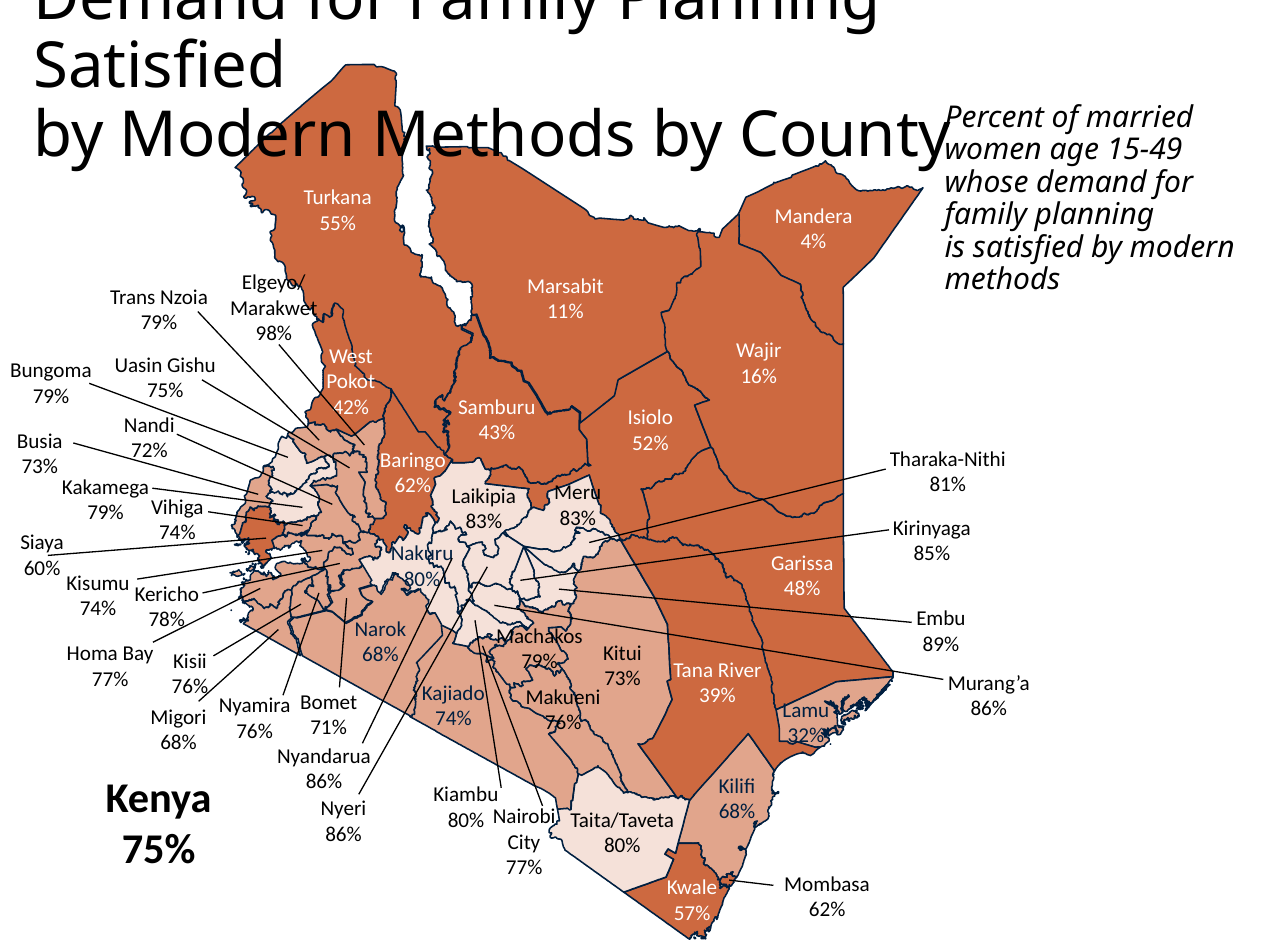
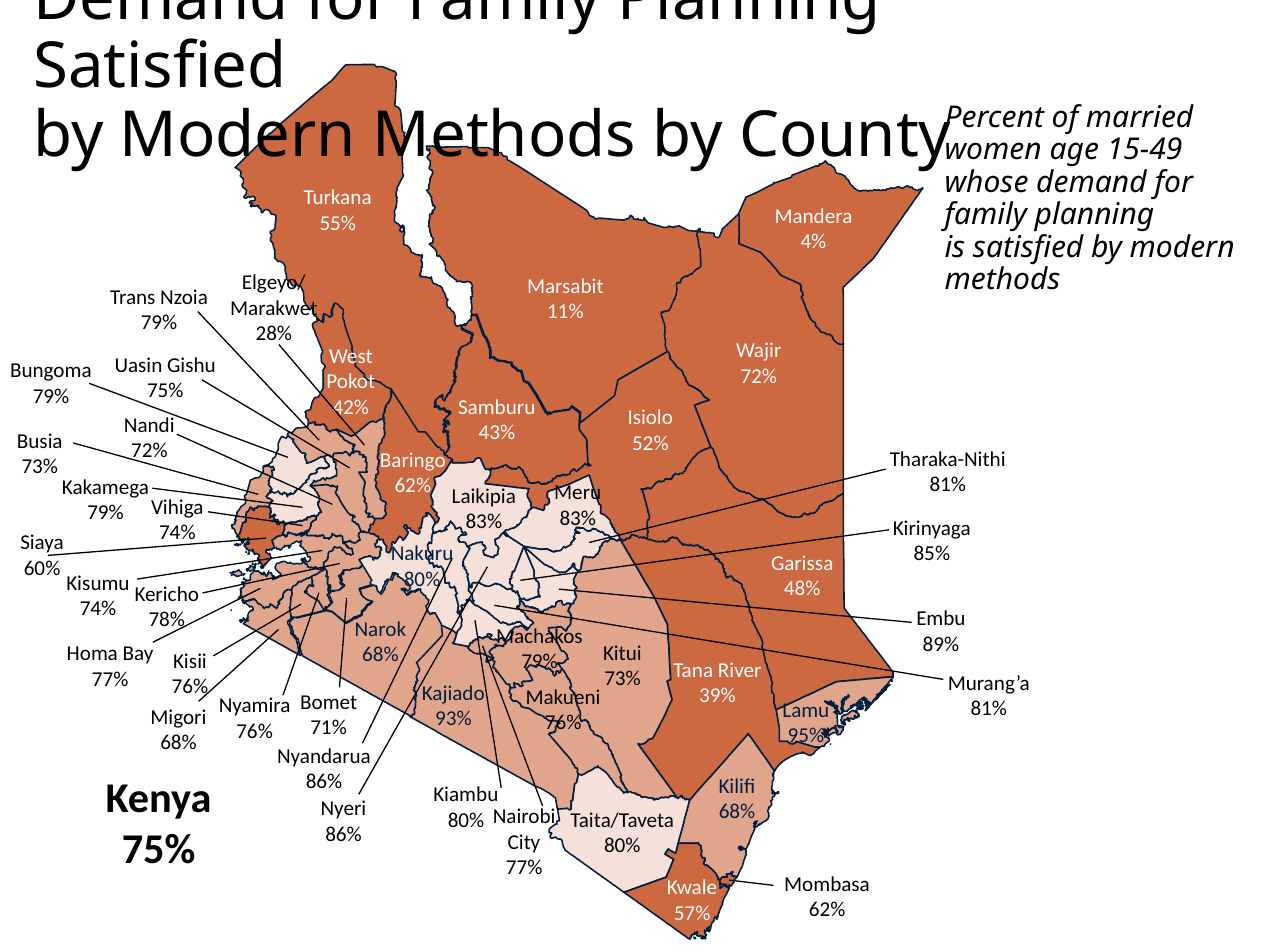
98%: 98% -> 28% (274, 334)
16%: 16% -> 72% (759, 377)
86%: 86% -> 81% (989, 709)
74%: 74% -> 93% (453, 719)
32%: 32% -> 95% (806, 736)
